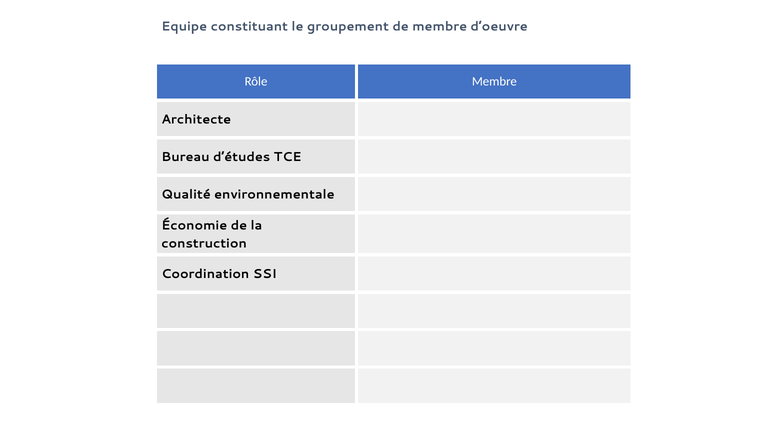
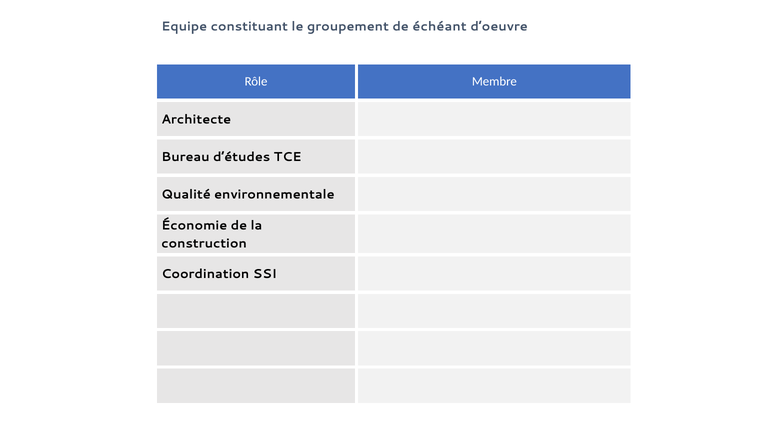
de membre: membre -> échéant (440, 26)
